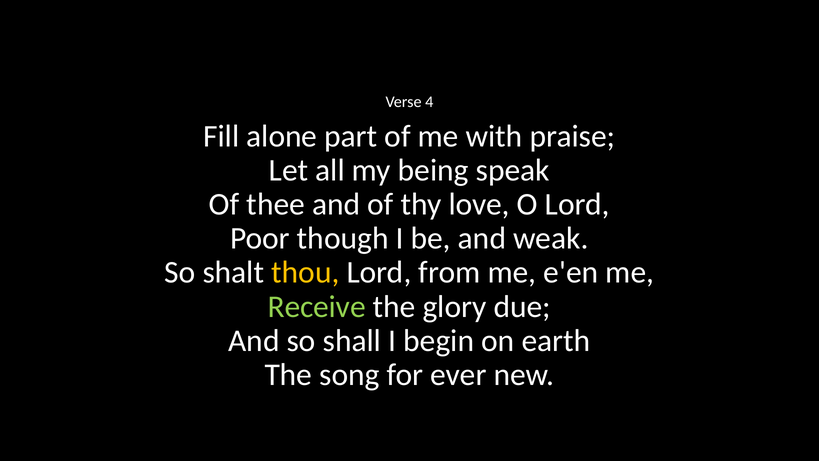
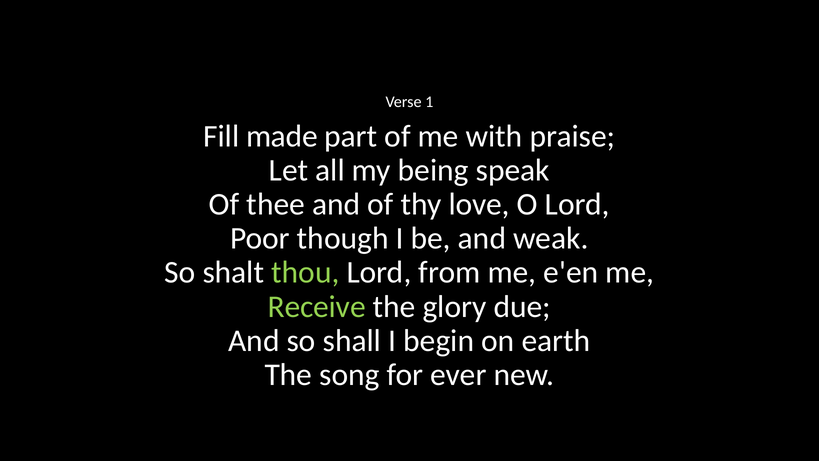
4: 4 -> 1 (429, 102)
alone: alone -> made (282, 136)
thou colour: yellow -> light green (305, 272)
